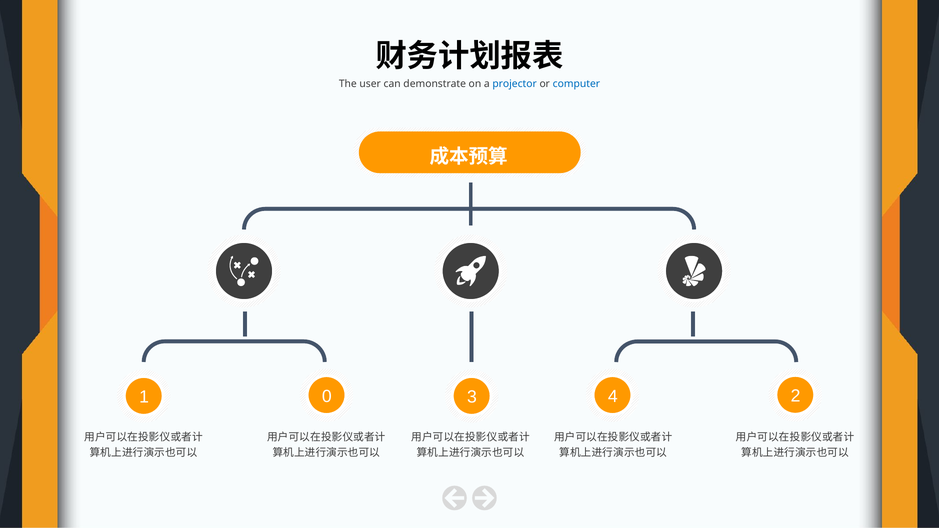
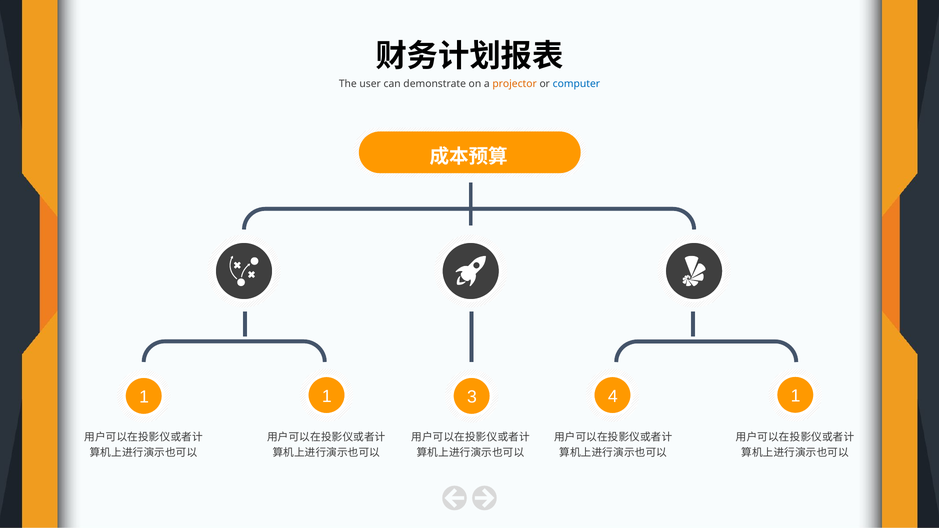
projector colour: blue -> orange (515, 84)
1 0: 0 -> 1 (327, 396)
4 2: 2 -> 1 (796, 396)
